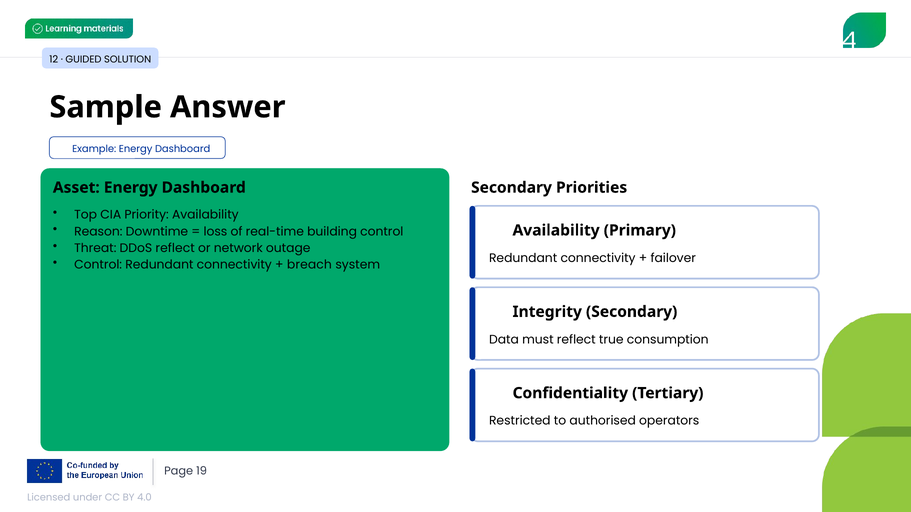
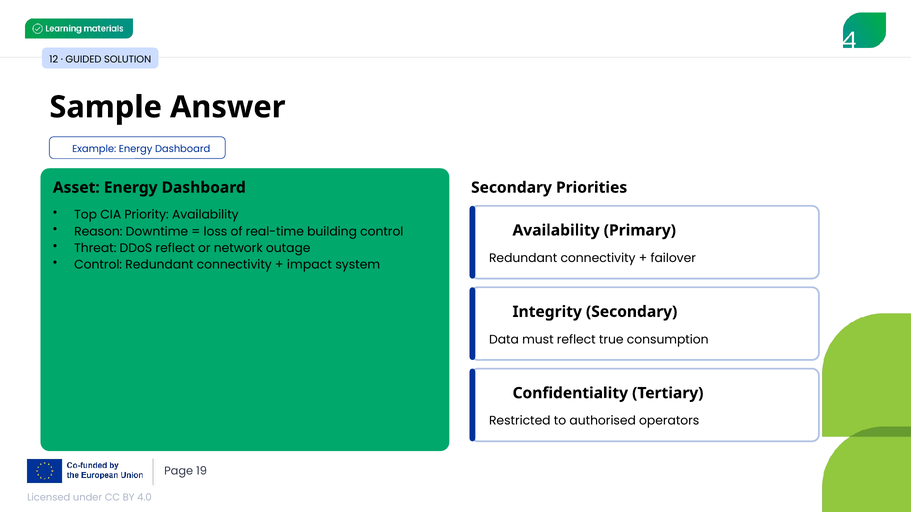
breach: breach -> impact (309, 265)
